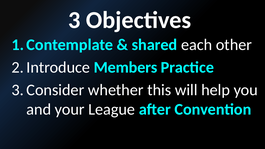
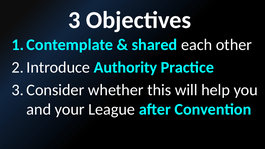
Members: Members -> Authority (126, 67)
